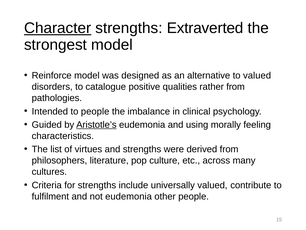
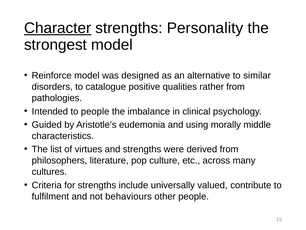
Extraverted: Extraverted -> Personality (205, 28)
to valued: valued -> similar (257, 75)
Aristotle’s underline: present -> none (96, 125)
feeling: feeling -> middle (257, 125)
not eudemonia: eudemonia -> behaviours (129, 196)
